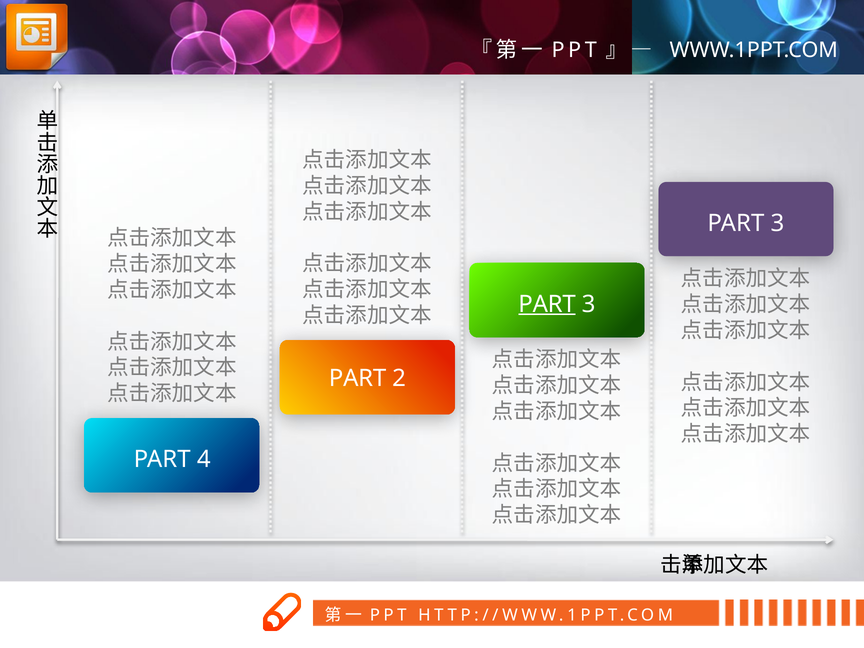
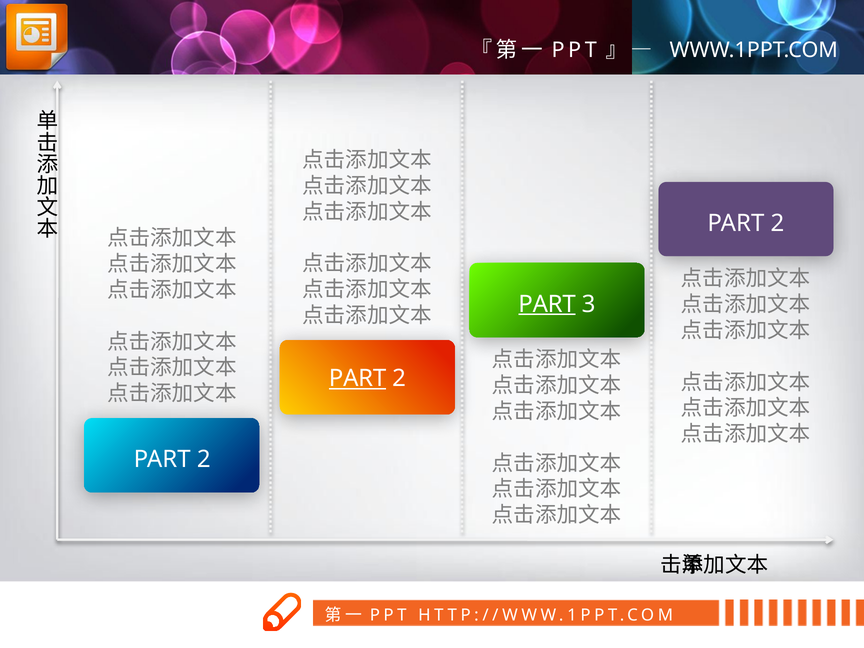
3: 3 -> 2 (777, 223)
PART underline: none -> present (358, 378)
4: 4 -> 2 (204, 459)
